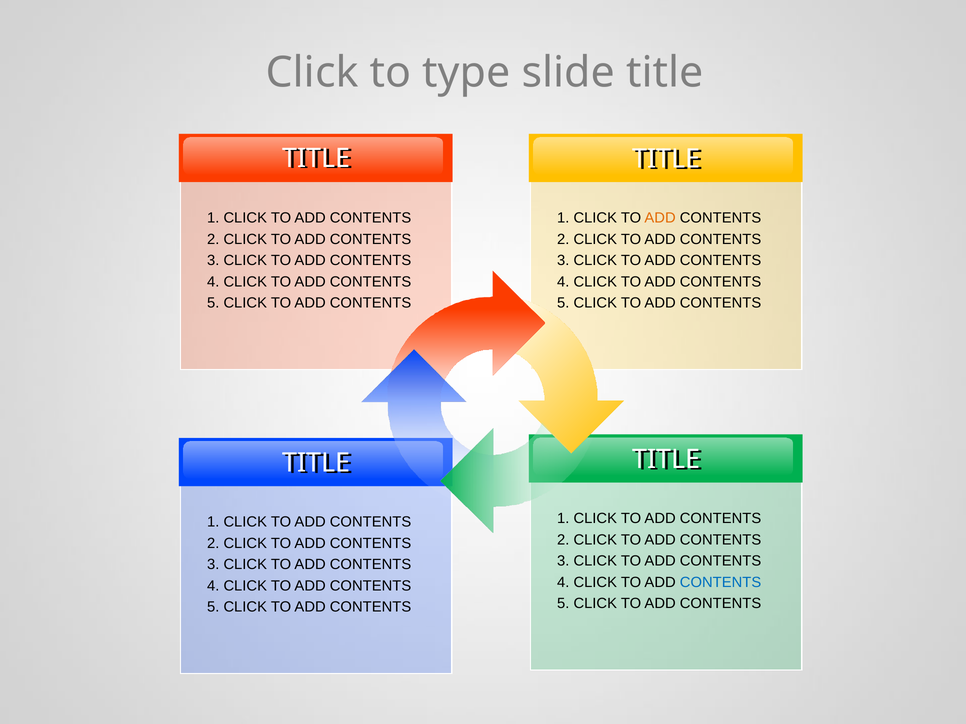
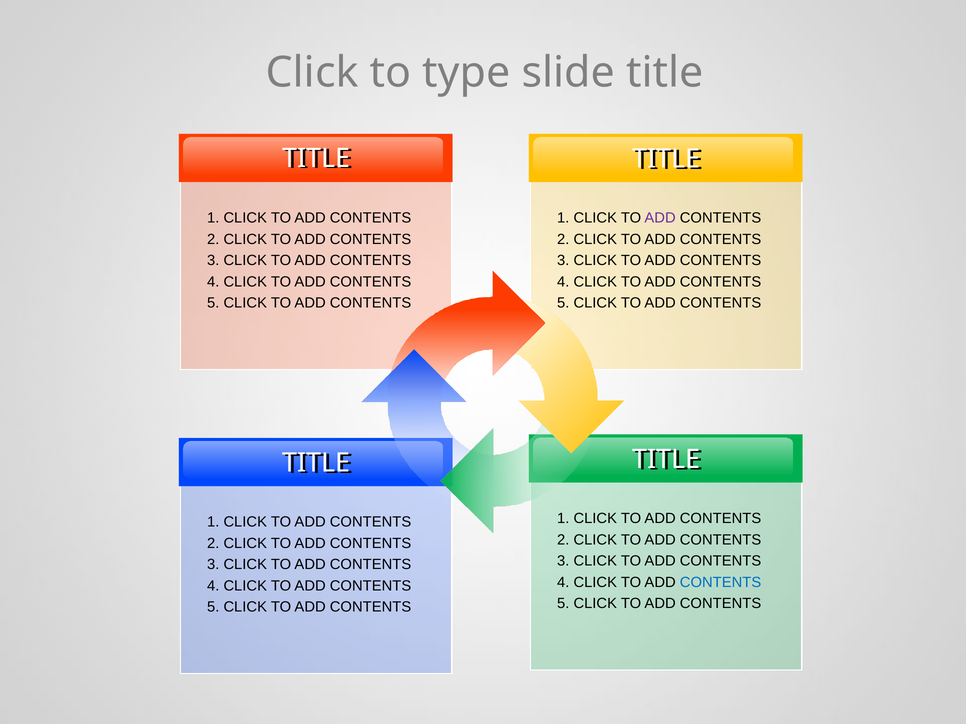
ADD colour: orange -> purple (660, 218)
